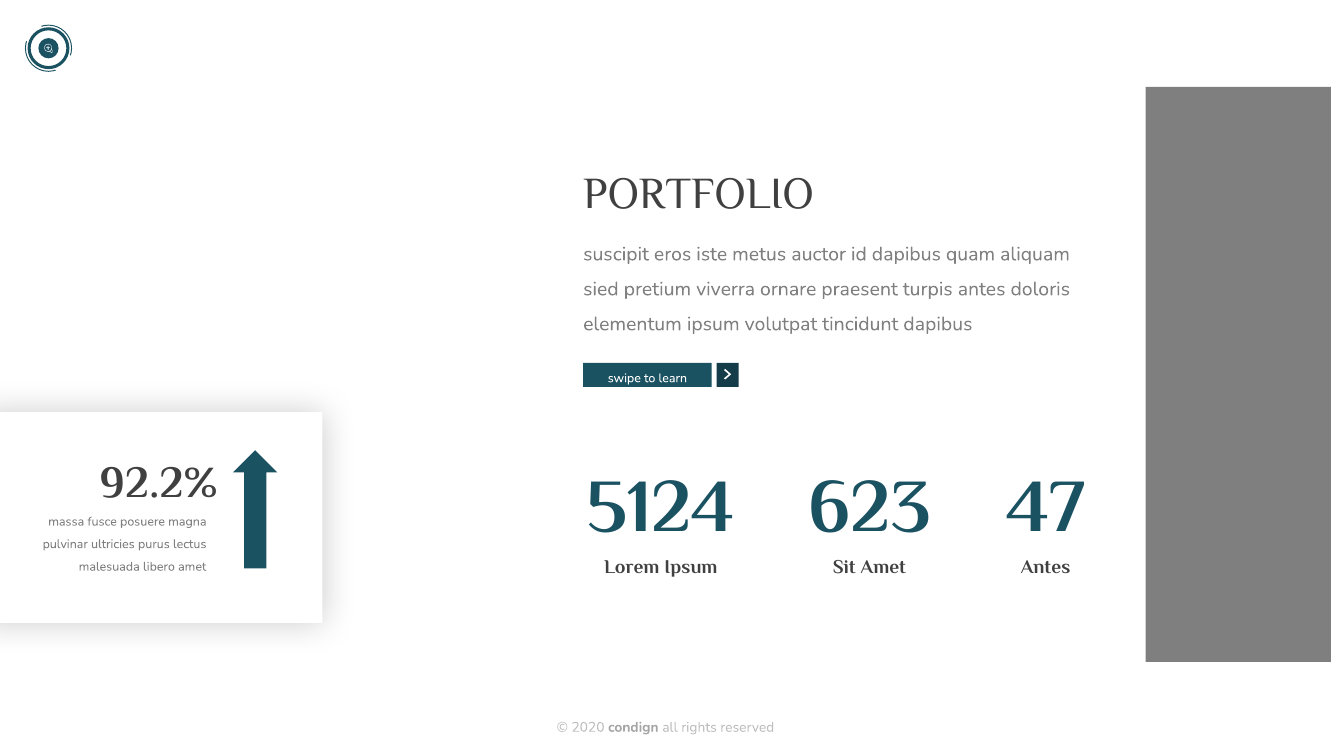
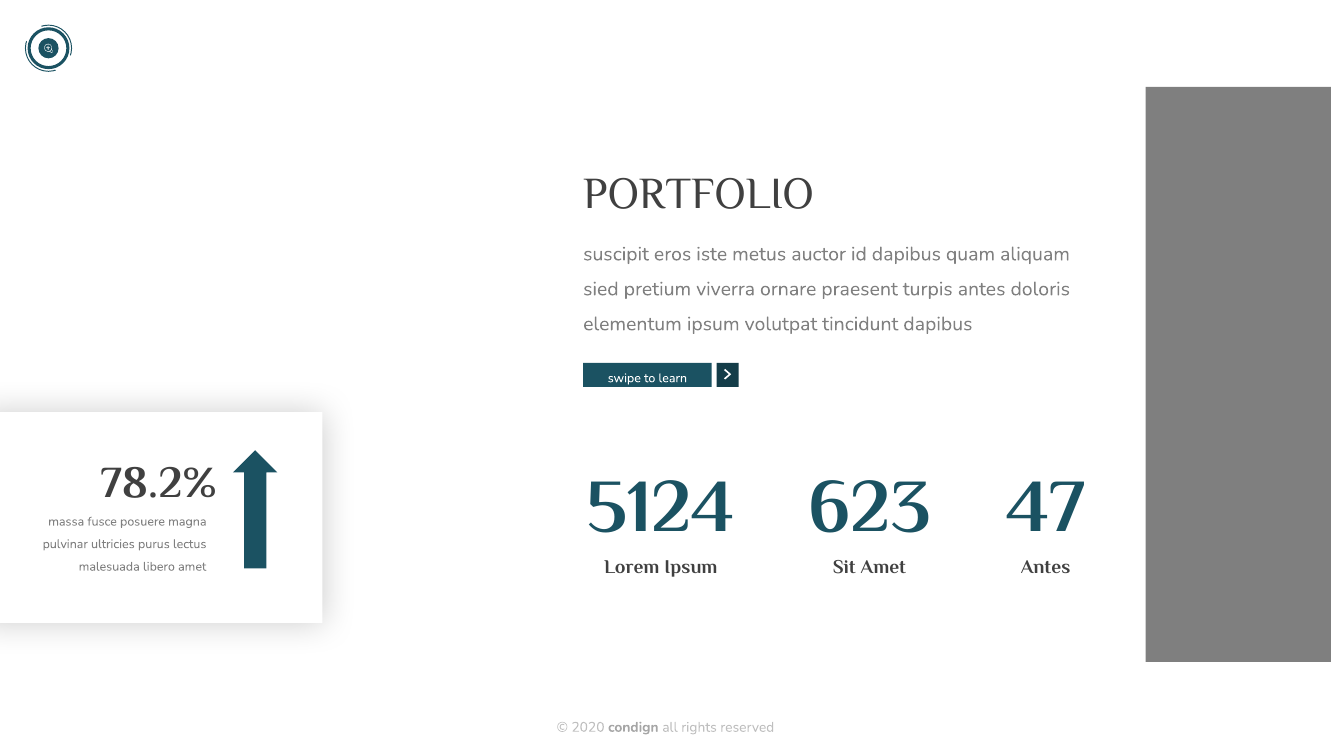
92.2%: 92.2% -> 78.2% (159, 483)
